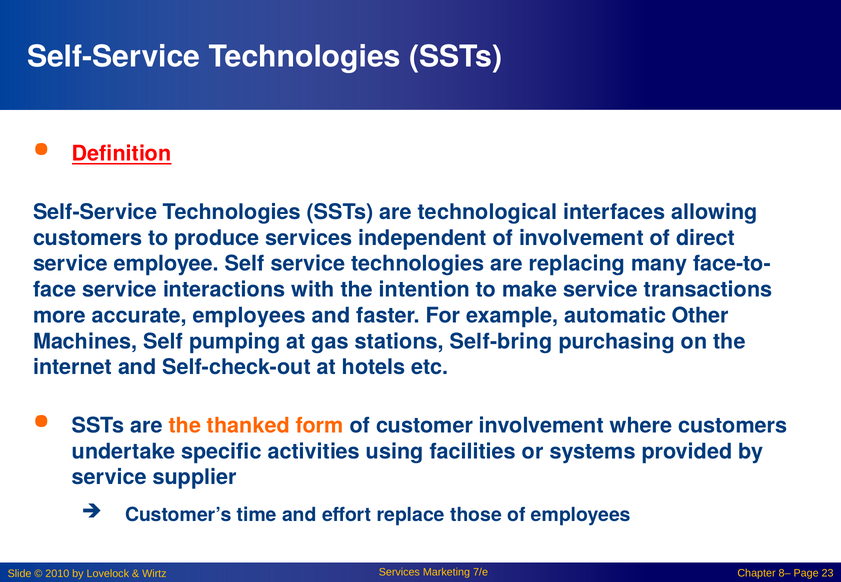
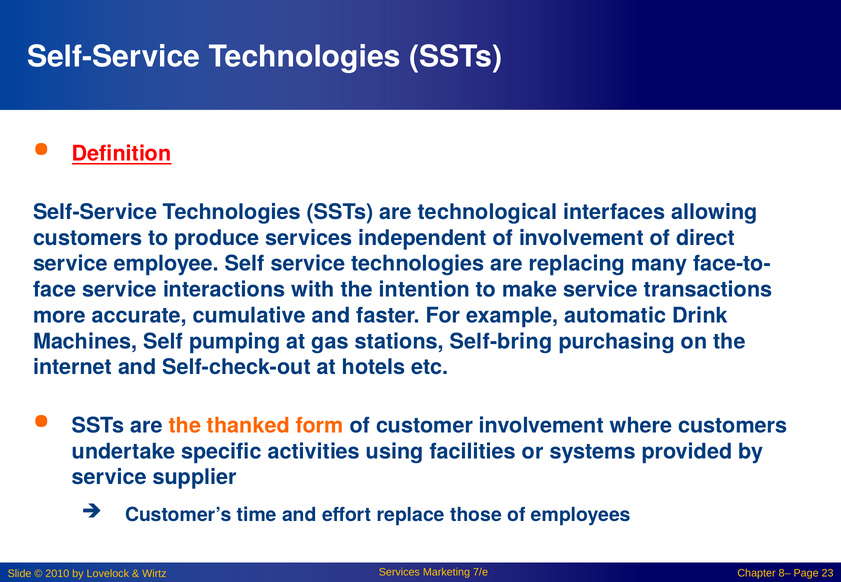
accurate employees: employees -> cumulative (249, 316)
Other: Other -> Drink (700, 316)
